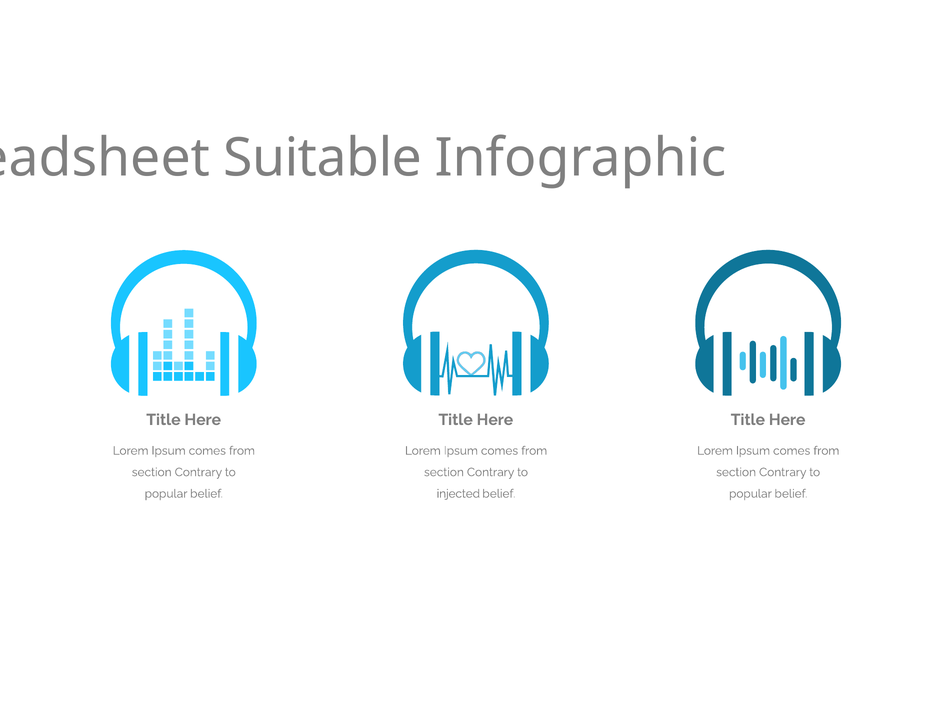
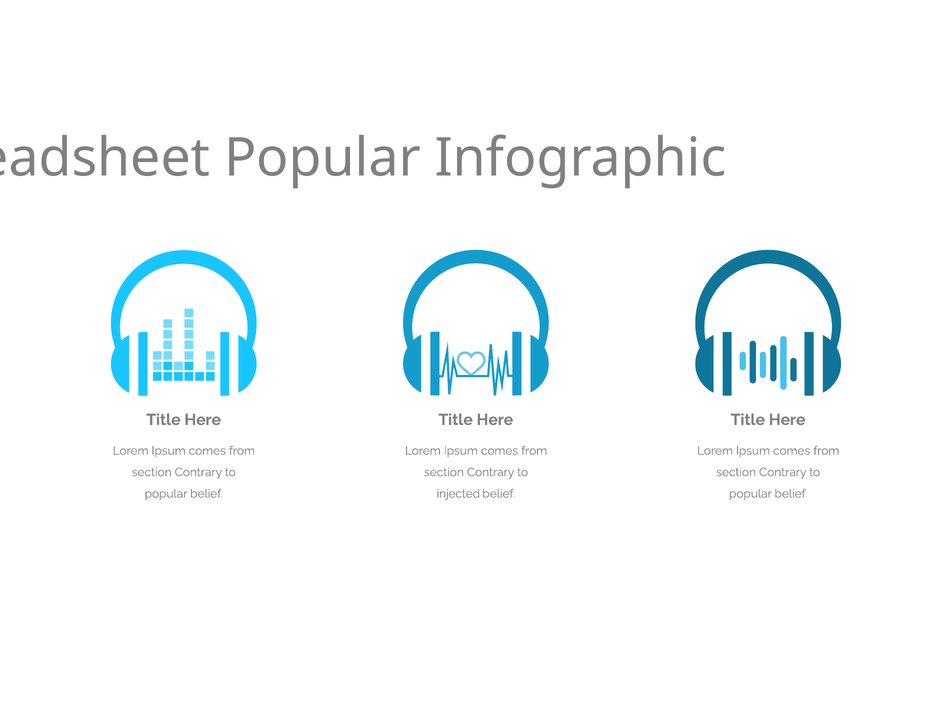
Suitable: Suitable -> Popular (322, 158)
